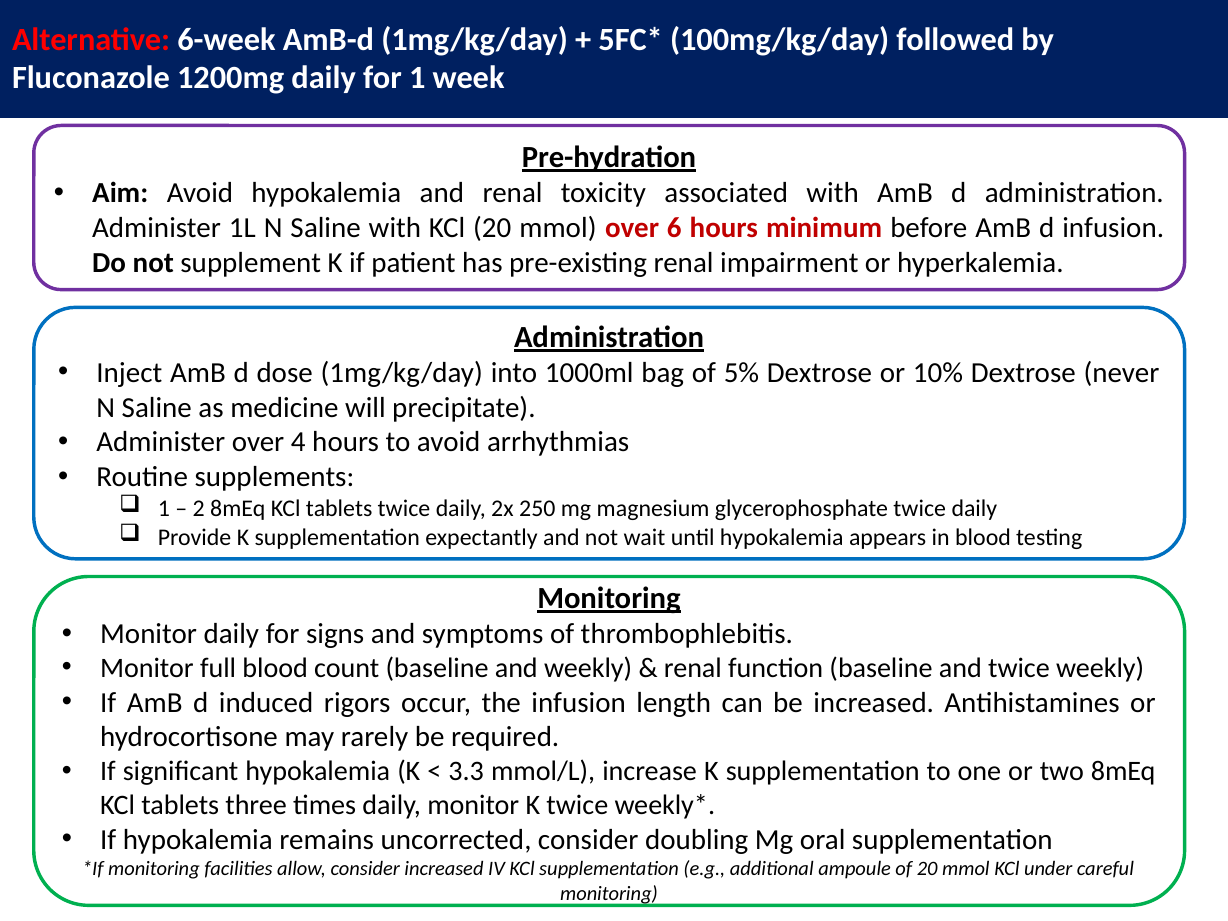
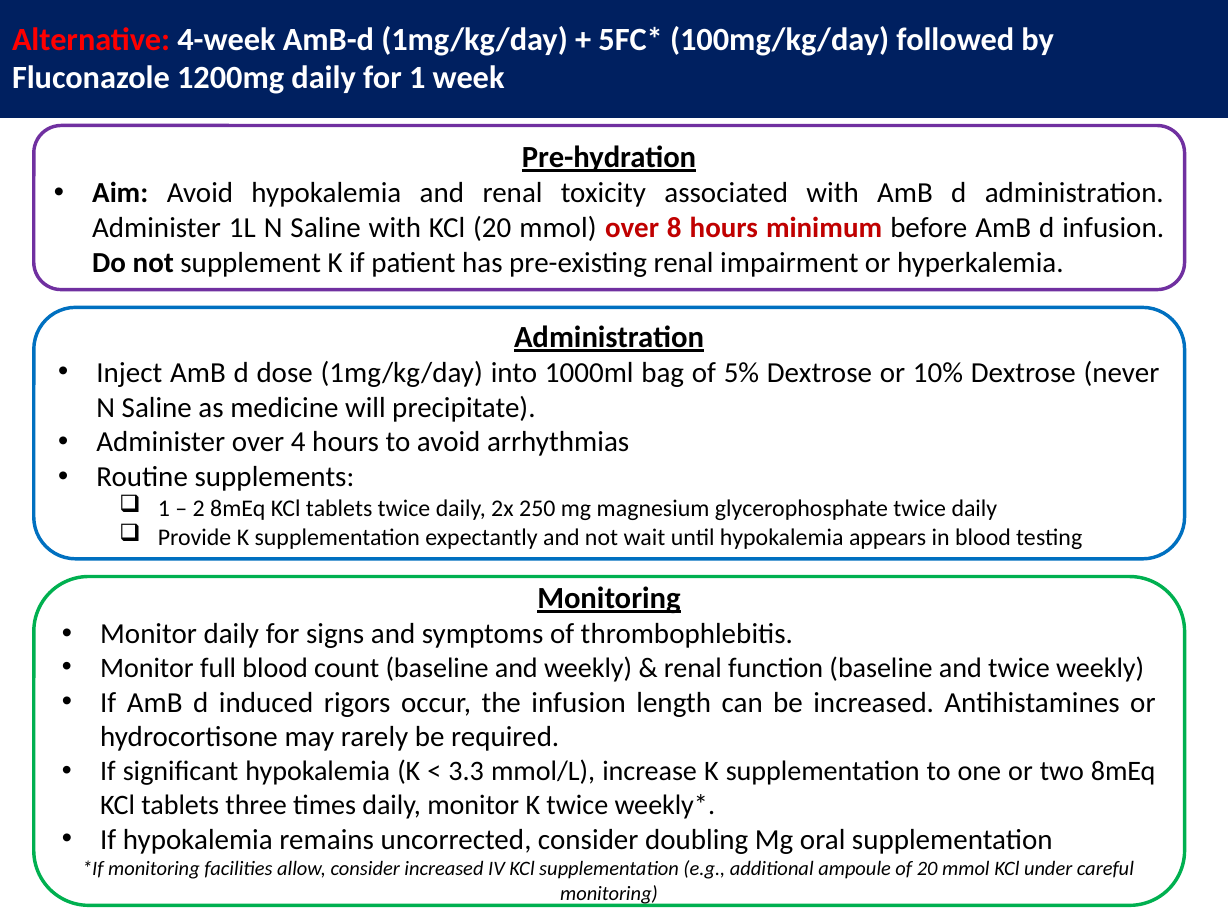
6-week: 6-week -> 4-week (226, 39)
6: 6 -> 8 (674, 228)
